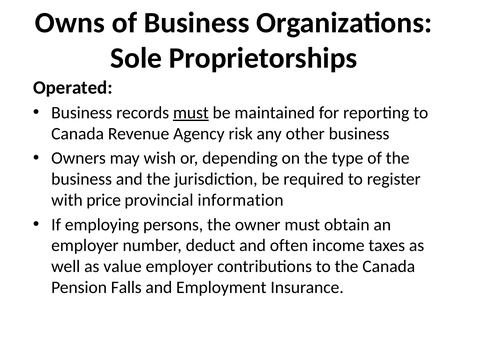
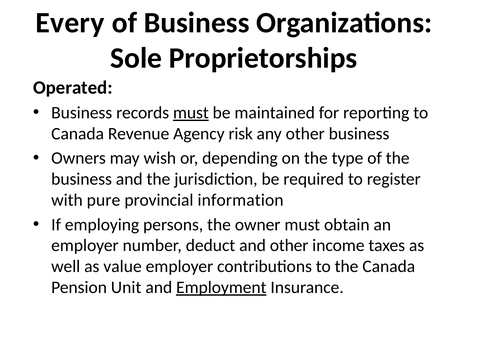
Owns: Owns -> Every (70, 23)
price: price -> pure (104, 200)
and often: often -> other (289, 246)
Falls: Falls -> Unit (126, 287)
Employment underline: none -> present (221, 287)
